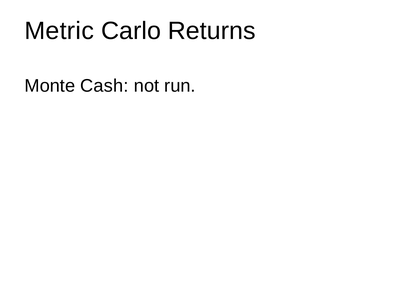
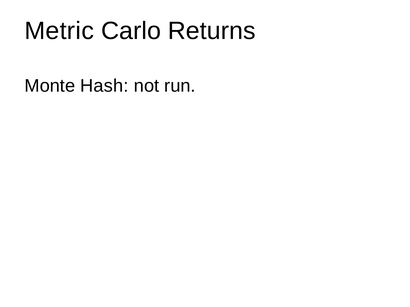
Cash: Cash -> Hash (104, 86)
